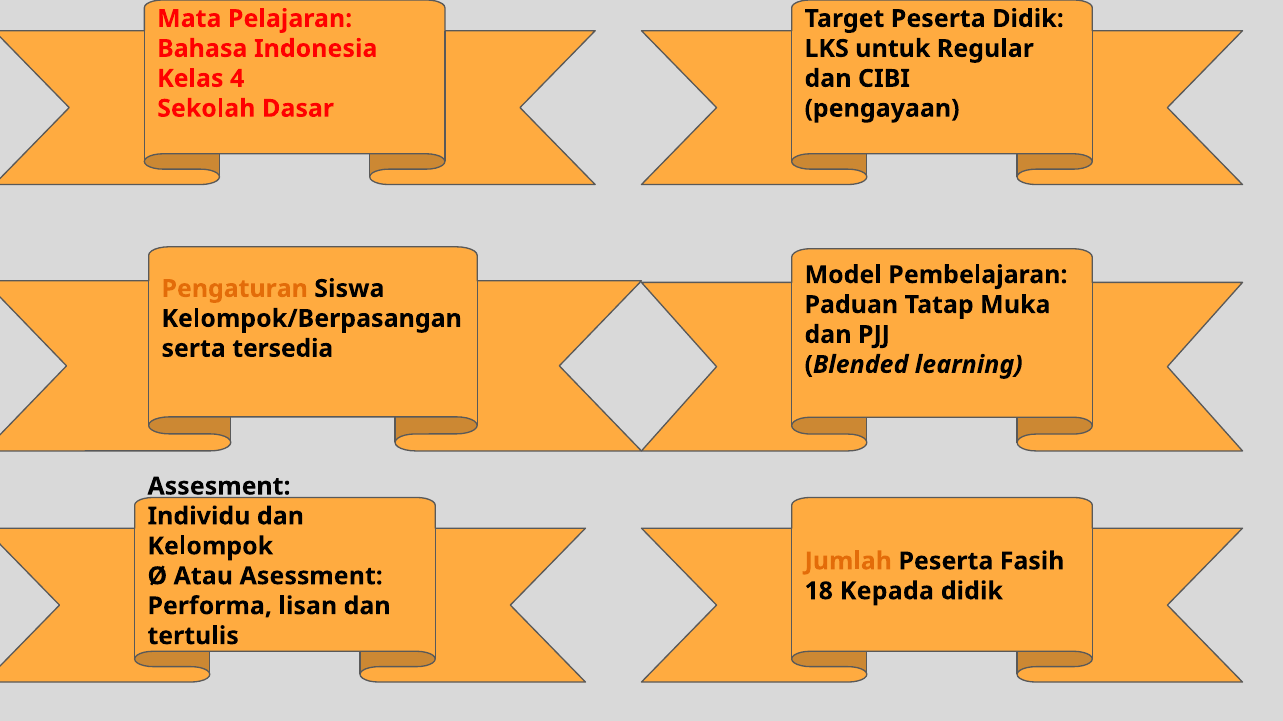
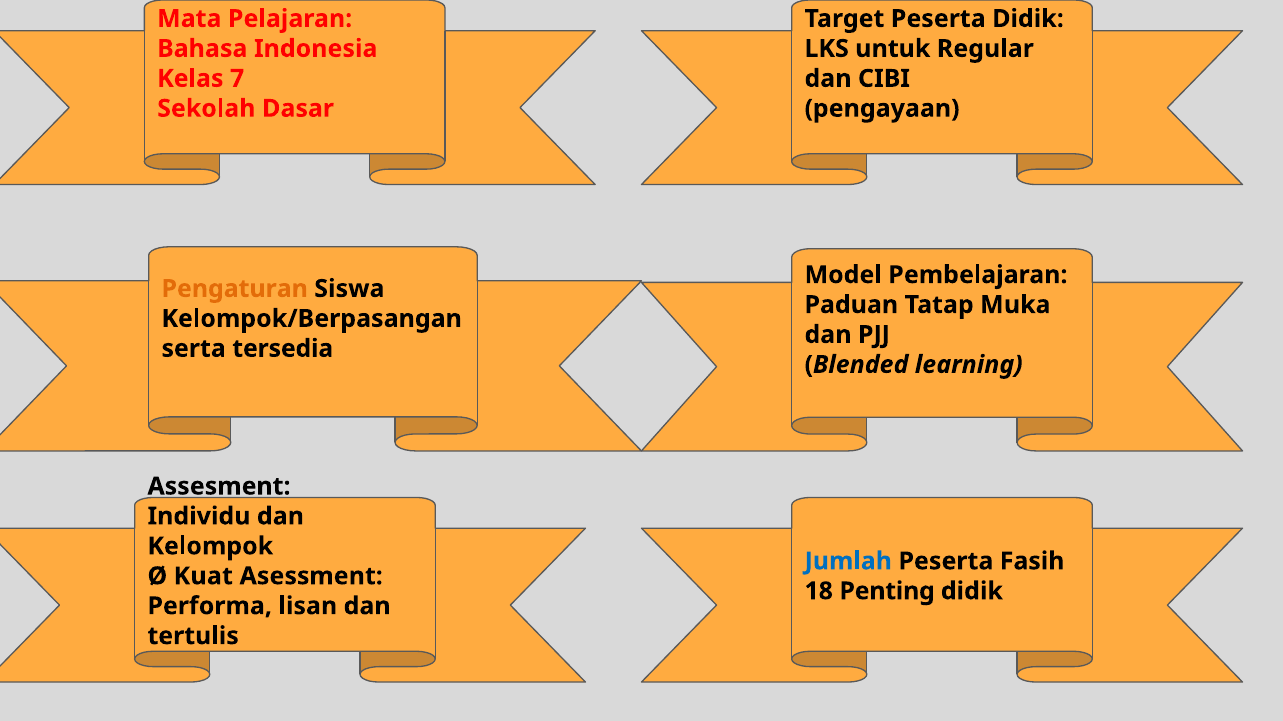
4: 4 -> 7 (237, 79)
Jumlah colour: orange -> blue (848, 562)
Atau: Atau -> Kuat (203, 577)
Kepada: Kepada -> Penting (887, 592)
